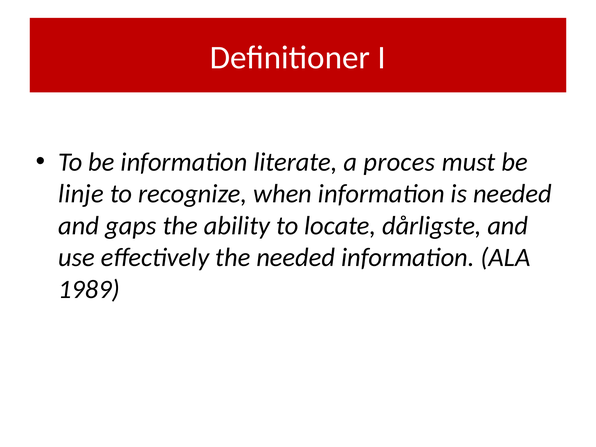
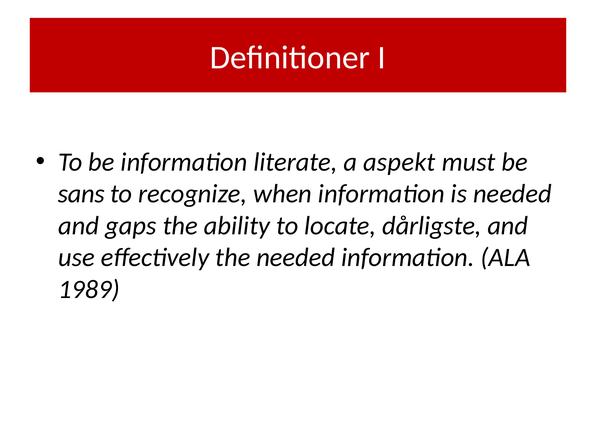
proces: proces -> aspekt (399, 162)
linje: linje -> sans (81, 194)
